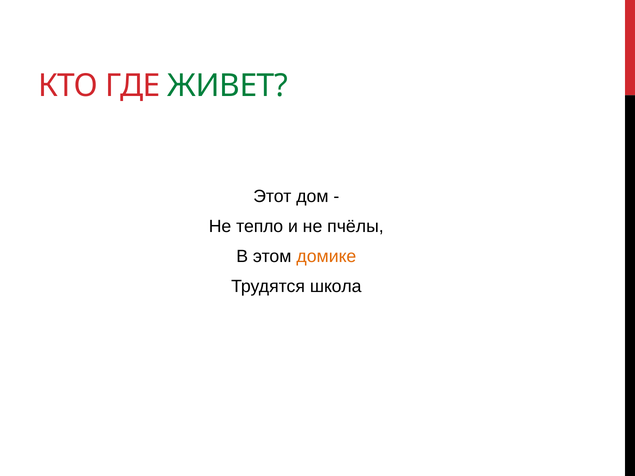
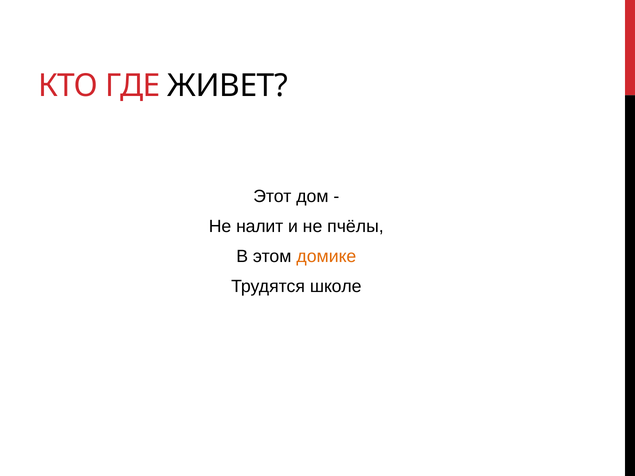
ЖИВЕТ colour: green -> black (228, 86)
тепло: тепло -> налит (260, 227)
школа: школа -> школе (336, 287)
